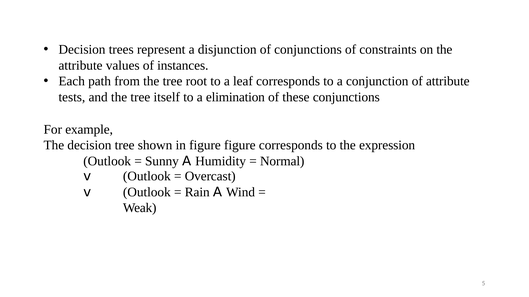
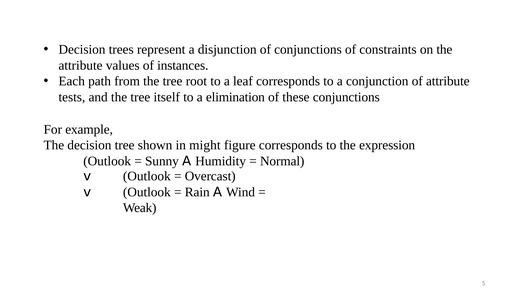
in figure: figure -> might (205, 145)
